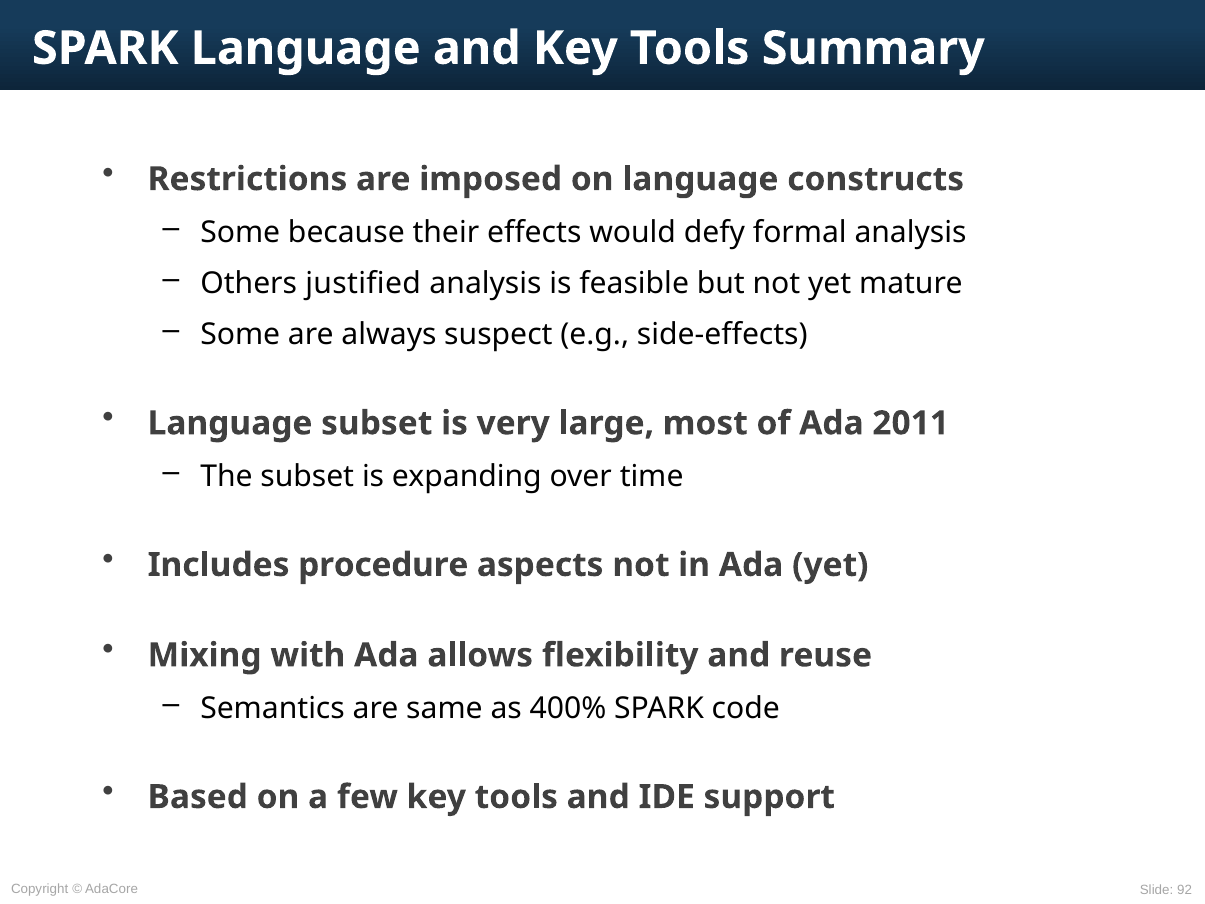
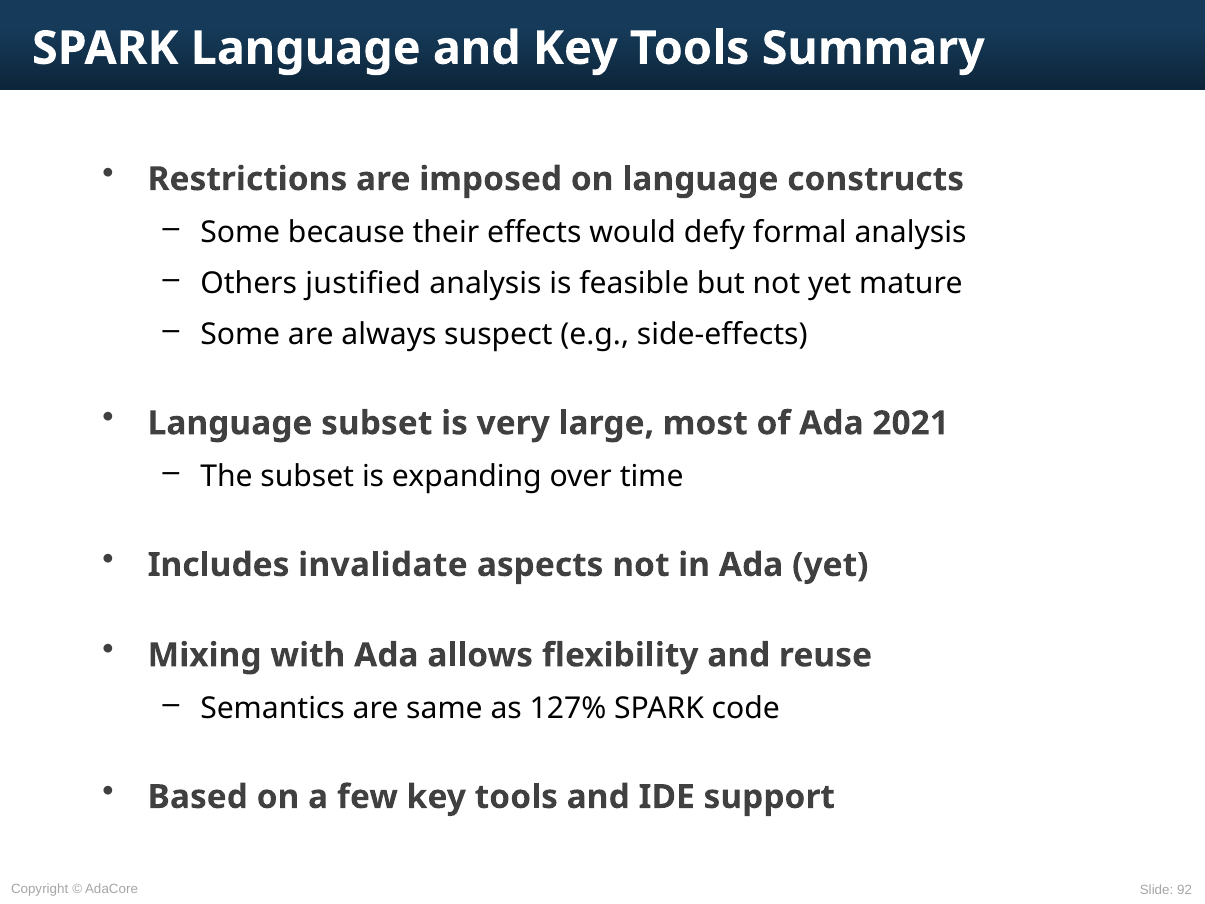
2011: 2011 -> 2021 (911, 423)
procedure: procedure -> invalidate (383, 565)
400%: 400% -> 127% (568, 708)
